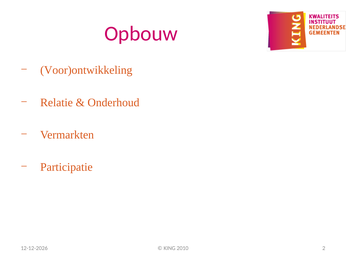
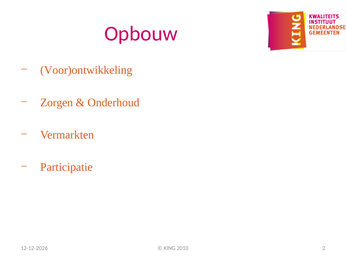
Relatie: Relatie -> Zorgen (57, 102)
